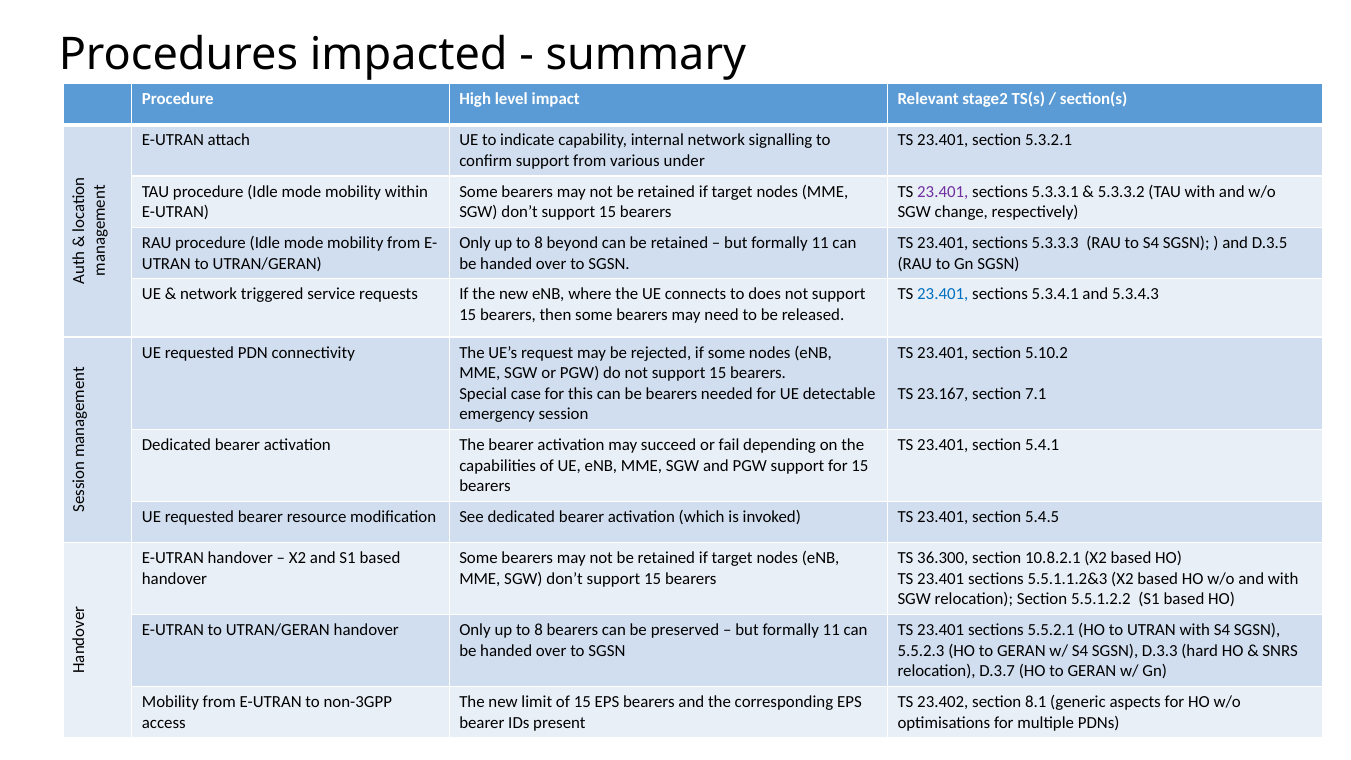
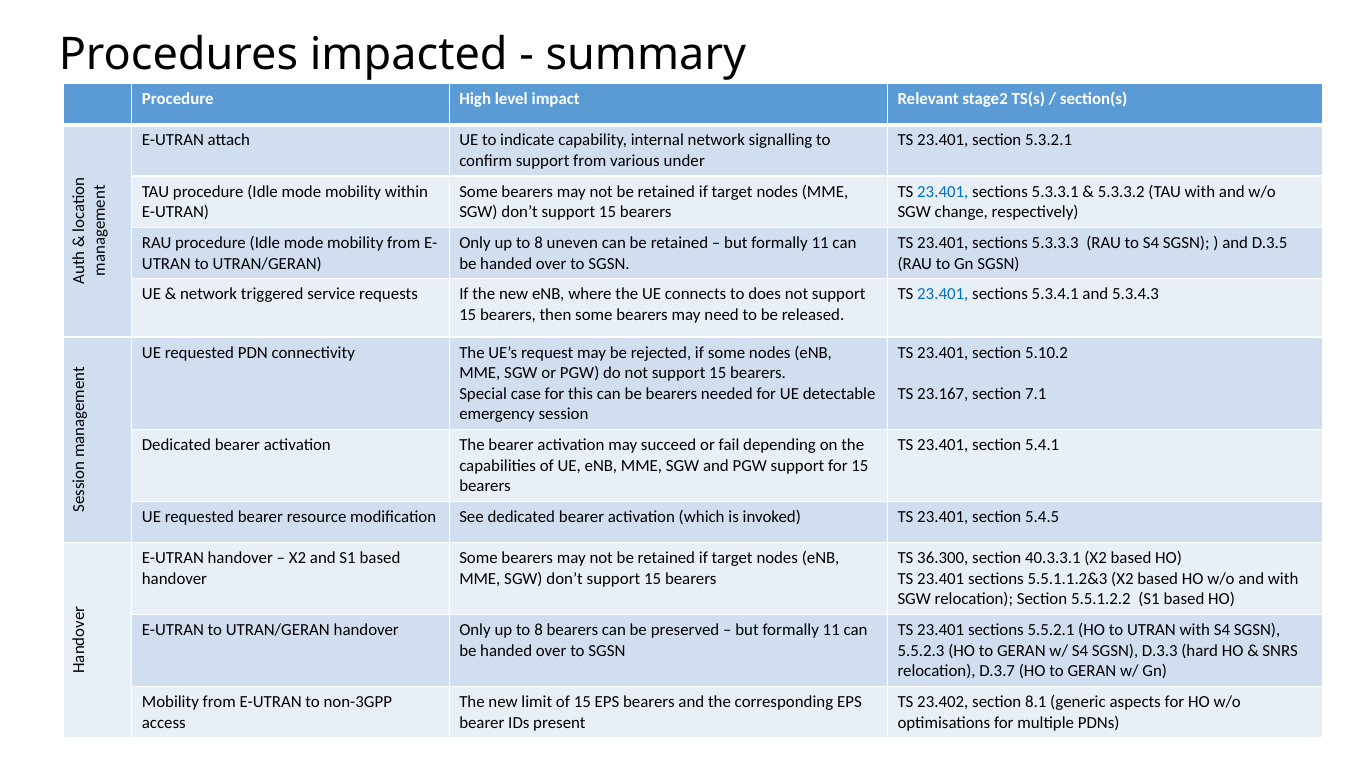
23.401 colour: purple -> blue (943, 192)
beyond: beyond -> uneven (572, 243)
10.8.2.1: 10.8.2.1 -> 40.3.3.1 (1053, 558)
